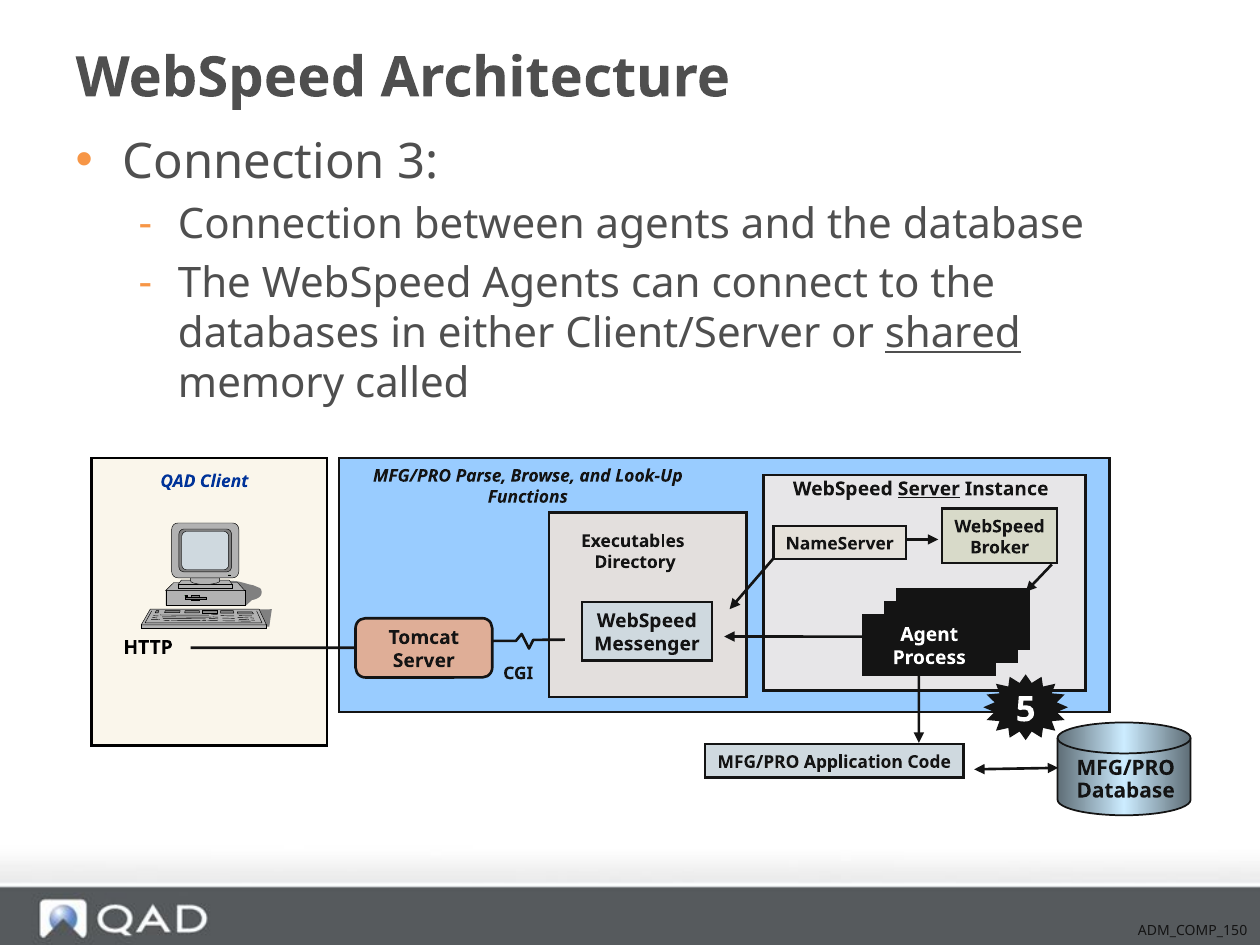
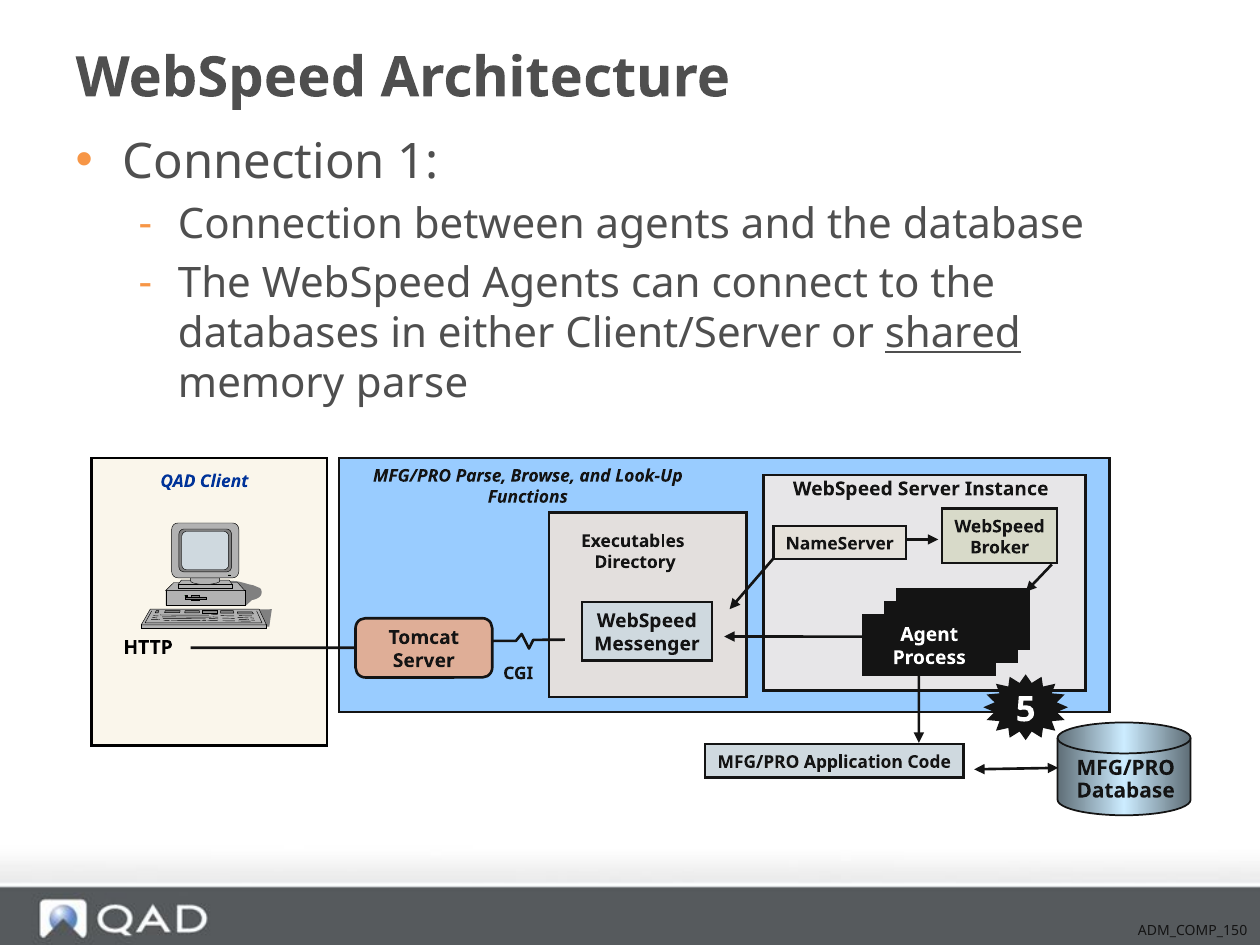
3: 3 -> 1 (418, 162)
memory called: called -> parse (412, 384)
Server underline: present -> none (929, 489)
